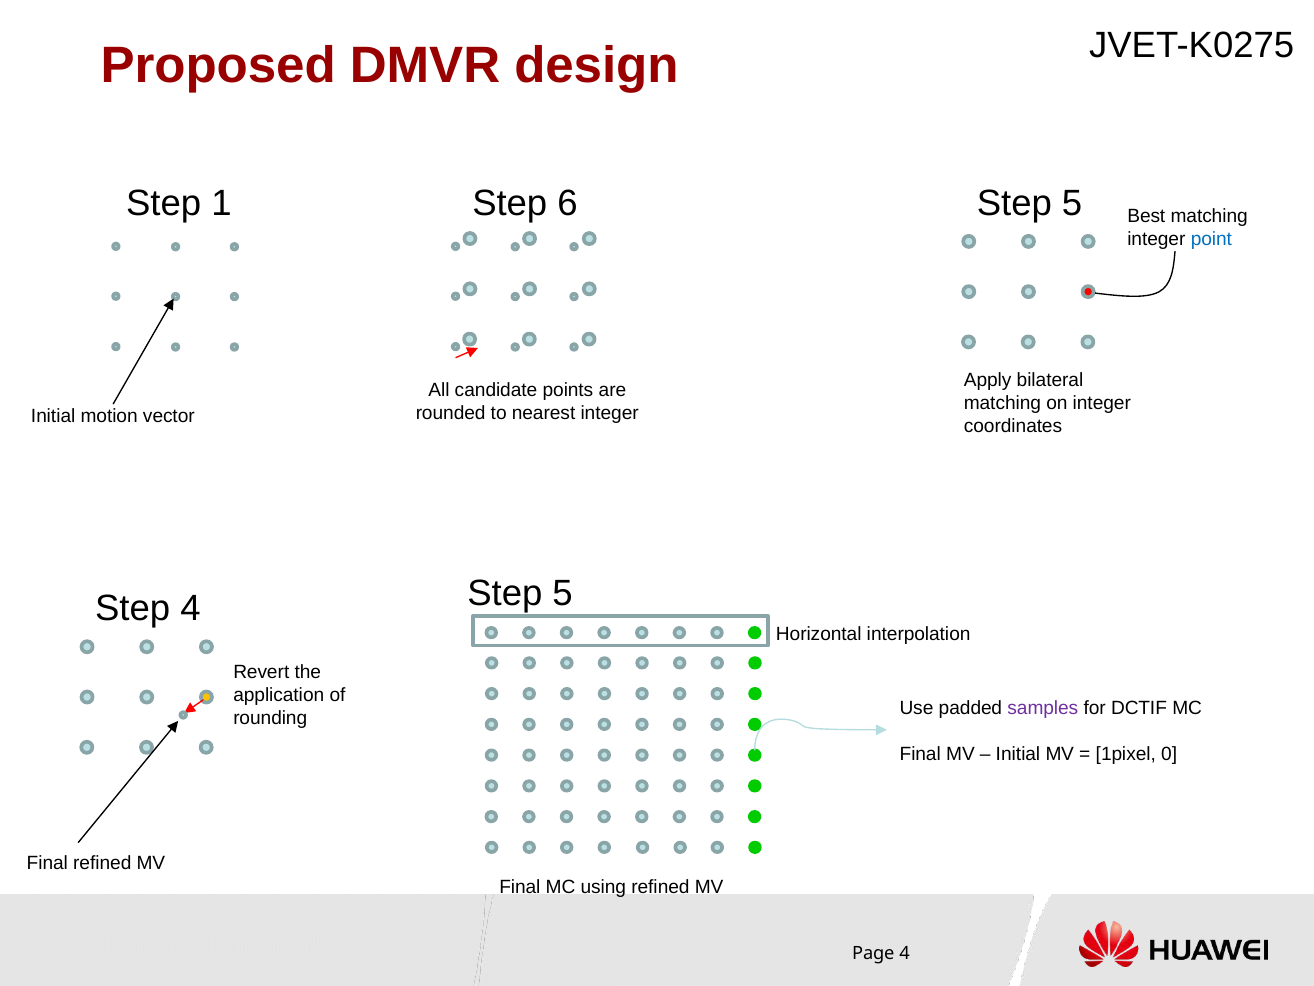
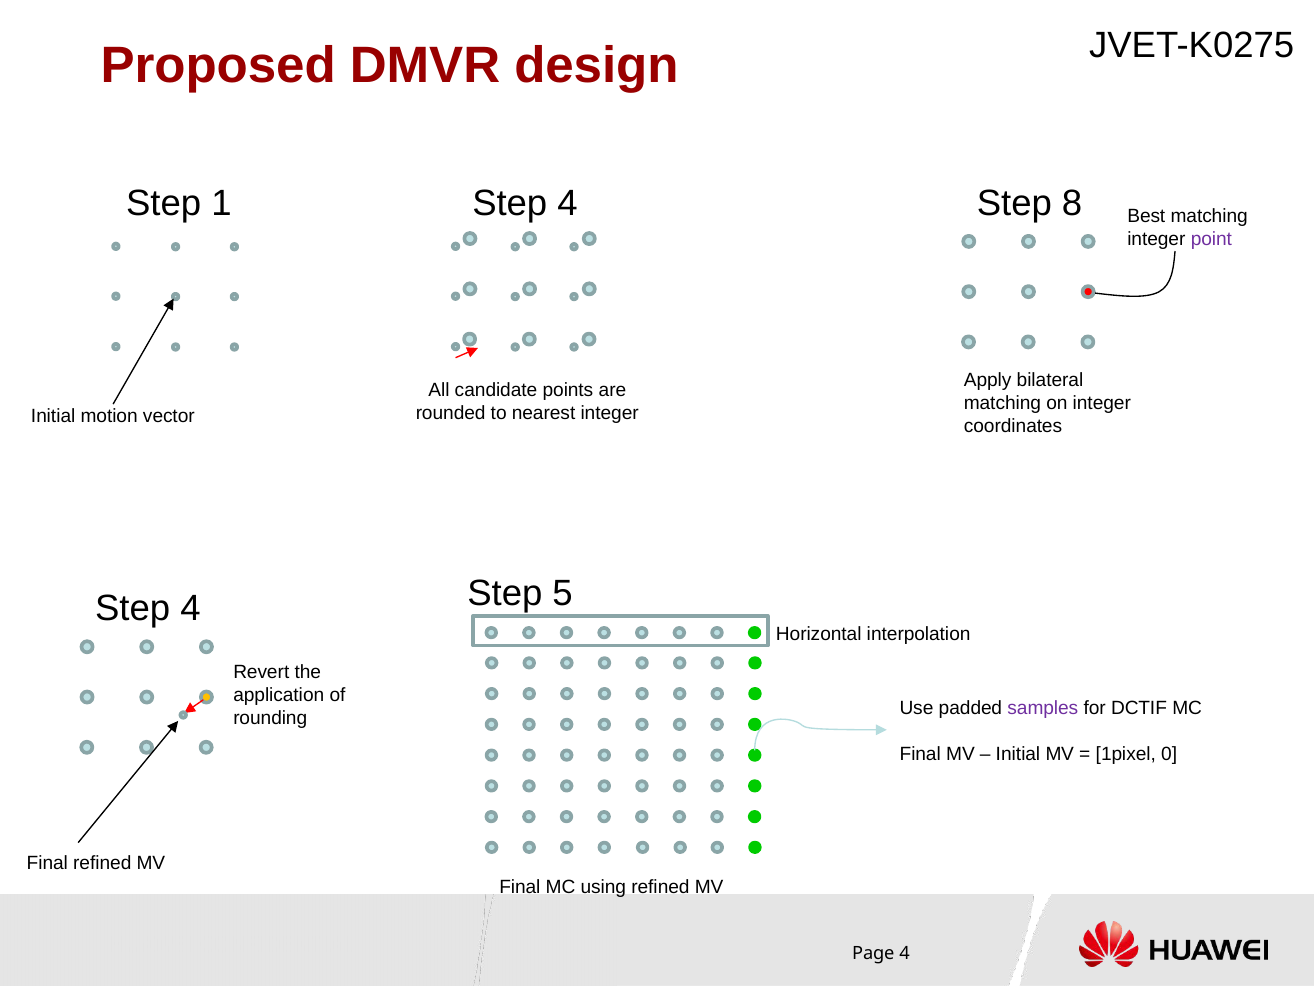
5: 5 -> 8 (1072, 203)
6: 6 -> 4 (568, 203)
point colour: blue -> purple (1211, 239)
